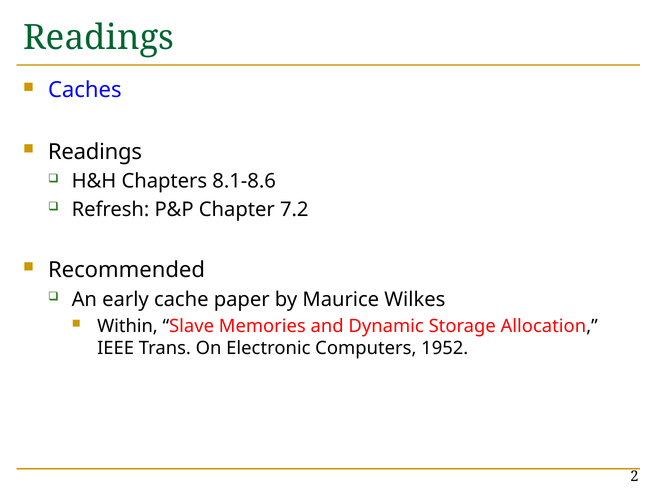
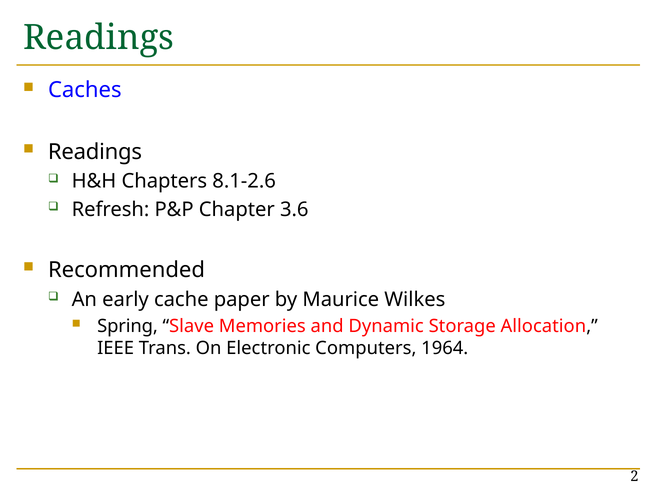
8.1-8.6: 8.1-8.6 -> 8.1-2.6 (244, 181)
7.2: 7.2 -> 3.6 (294, 210)
Within: Within -> Spring (128, 326)
1952: 1952 -> 1964 (445, 348)
